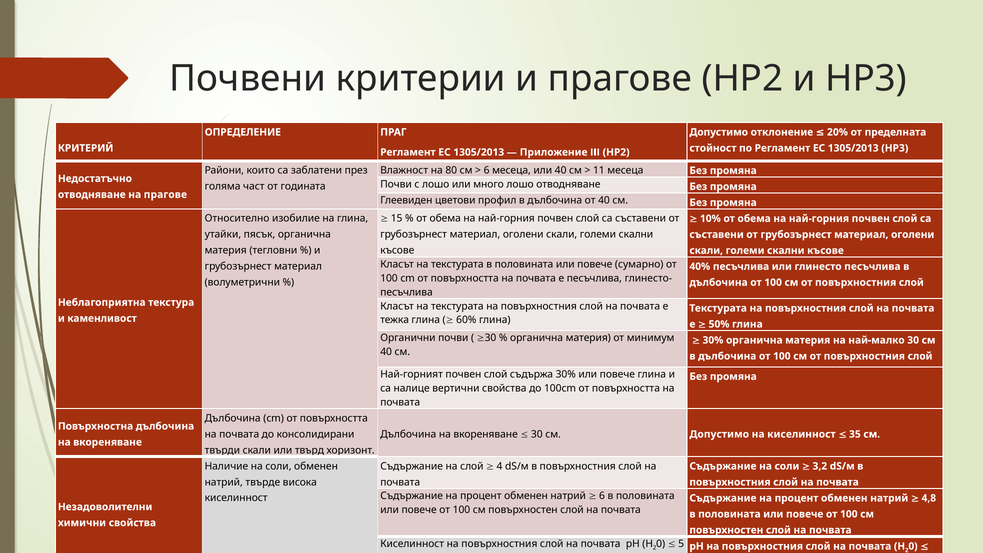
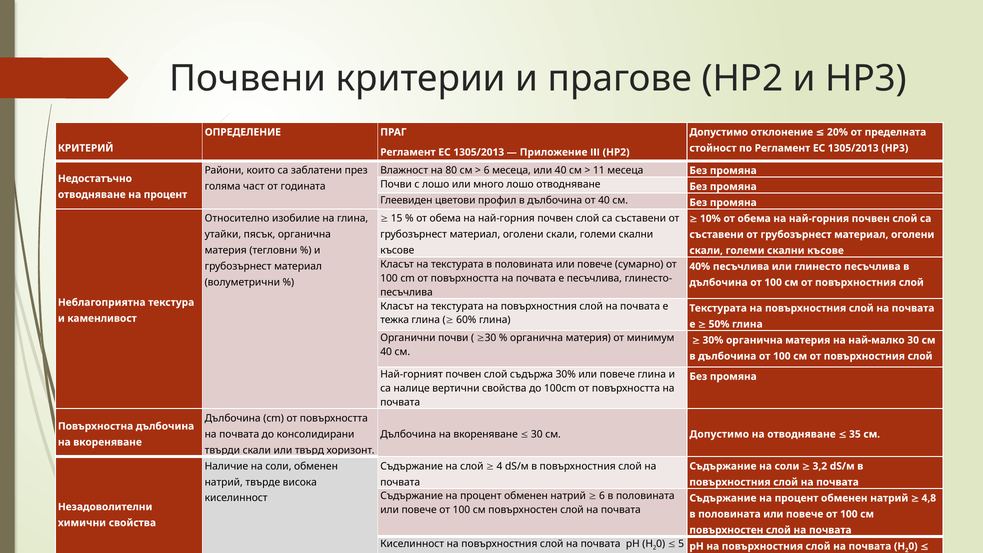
отводняване на прагове: прагове -> процент (165, 195)
на киселинност: киселинност -> отводняване (801, 434)
